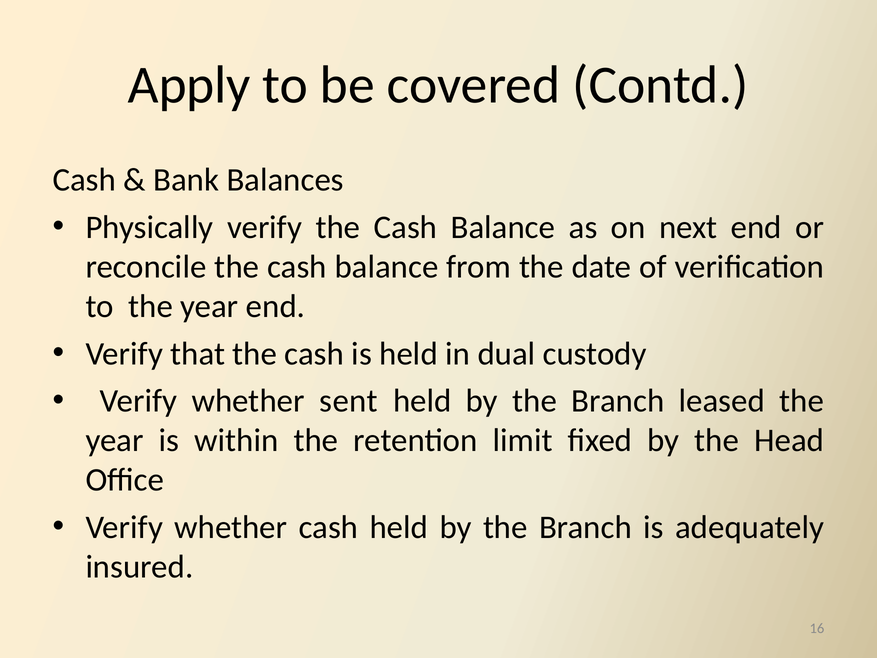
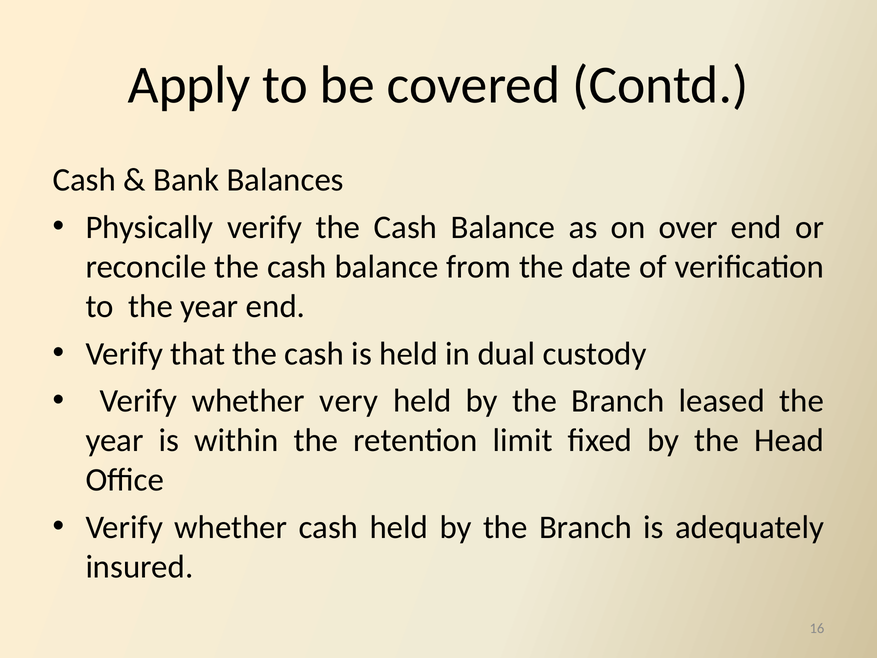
next: next -> over (688, 227)
sent: sent -> very (349, 401)
